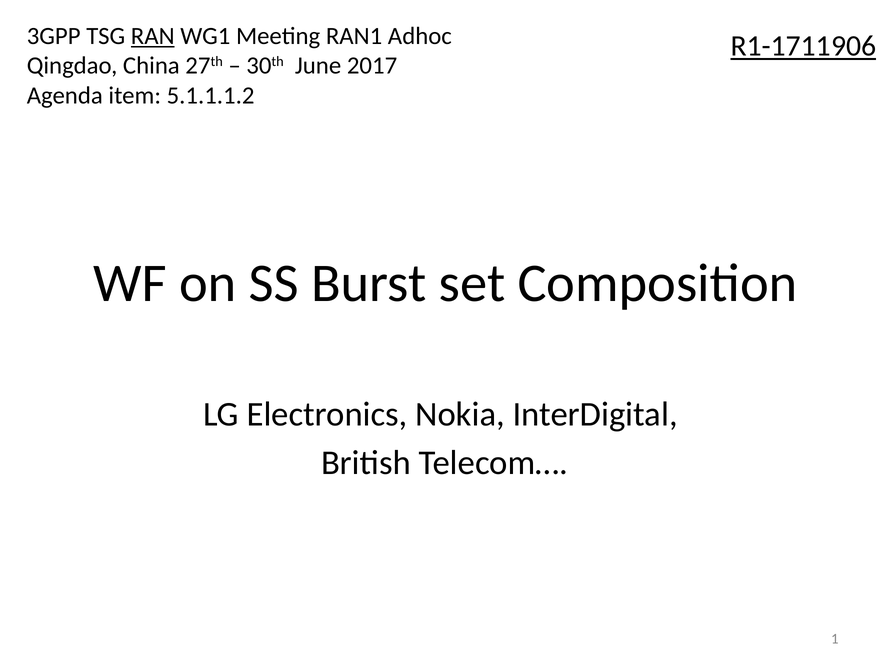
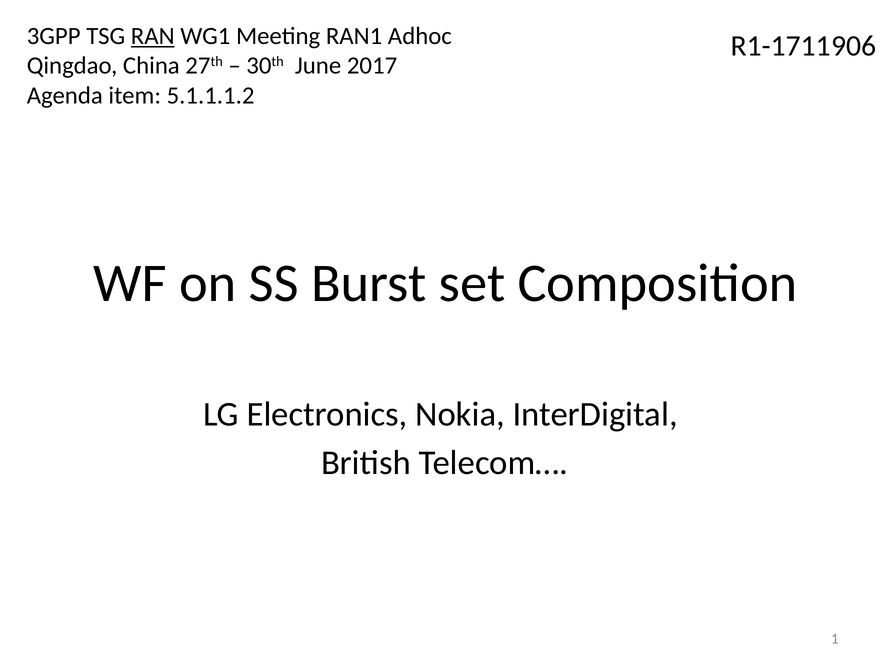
R1-1711906 underline: present -> none (803, 46)
